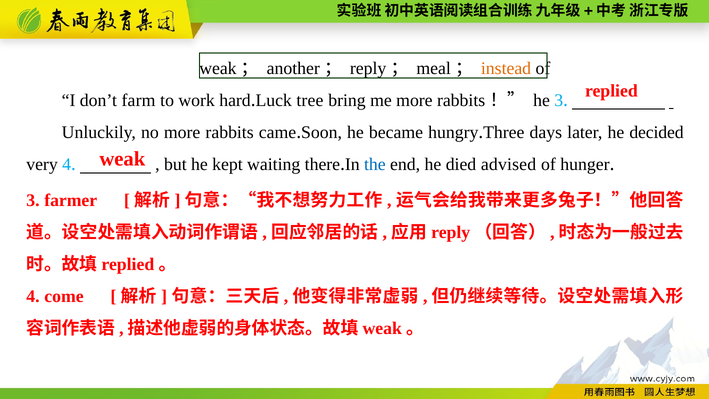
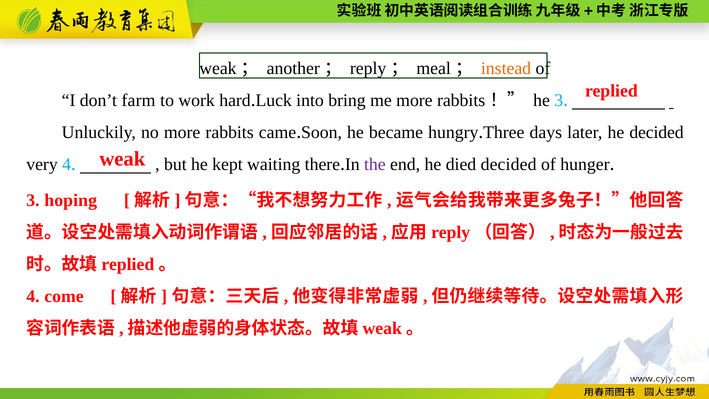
tree: tree -> into (310, 100)
the colour: blue -> purple (375, 164)
died advised: advised -> decided (509, 164)
farmer: farmer -> hoping (71, 201)
